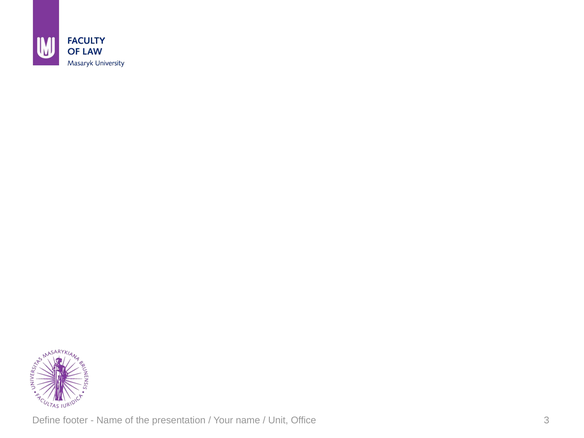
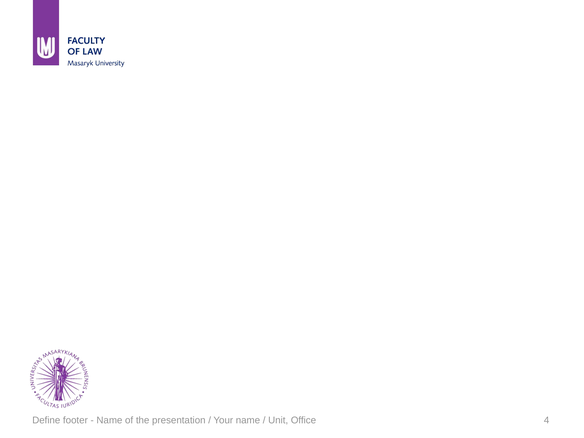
3: 3 -> 4 (547, 420)
